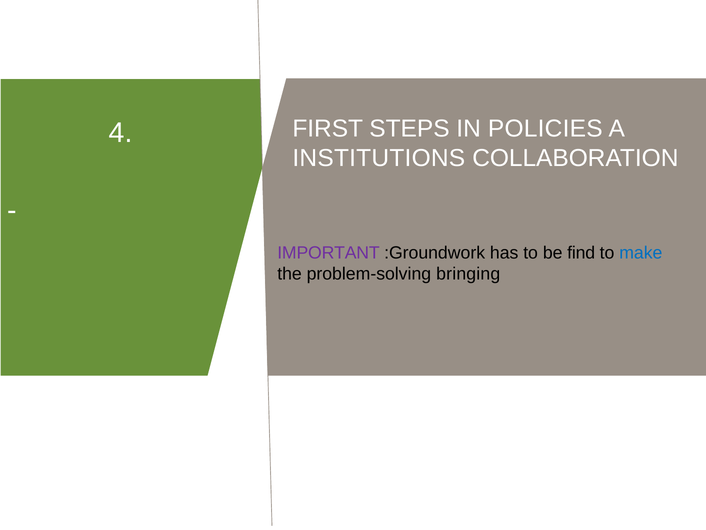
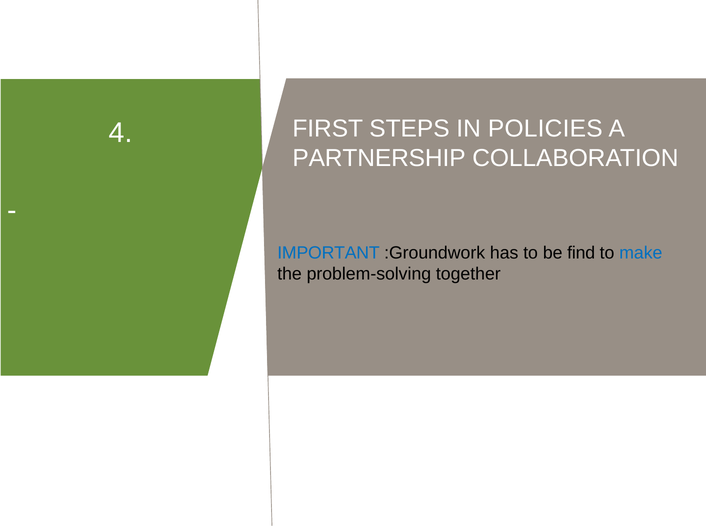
INSTITUTIONS: INSTITUTIONS -> PARTNERSHIP (379, 158)
IMPORTANT colour: purple -> blue (328, 252)
bringing: bringing -> together (468, 274)
